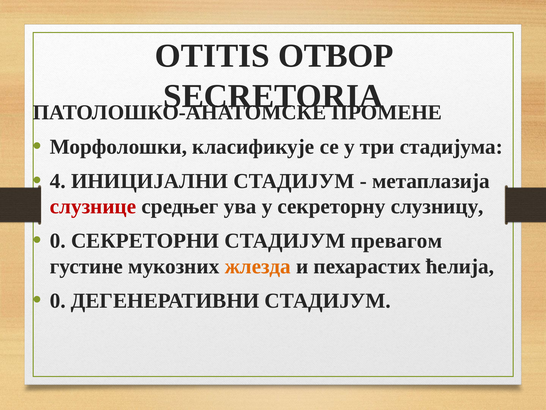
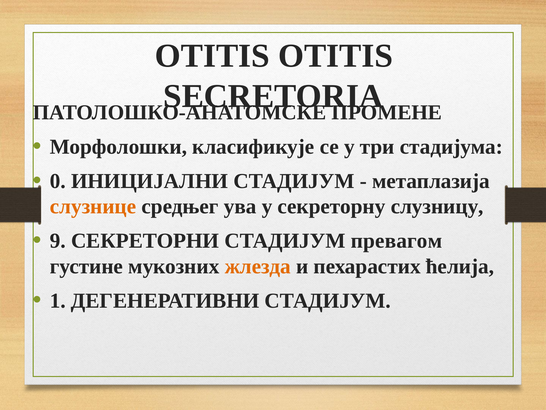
OTITIS ОТВОР: ОТВОР -> OTITIS (336, 56)
4: 4 -> 0 (58, 181)
слузнице colour: red -> orange (93, 206)
0: 0 -> 9 (58, 241)
0: 0 -> 1 (58, 300)
